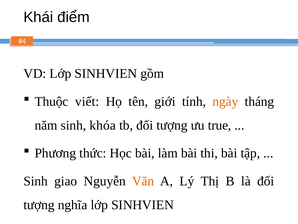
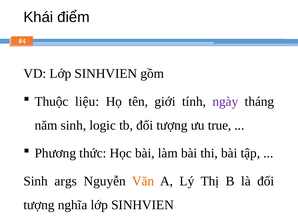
viết: viết -> liệu (87, 101)
ngày colour: orange -> purple (225, 101)
khóa: khóa -> logic (103, 125)
giao: giao -> args (66, 181)
